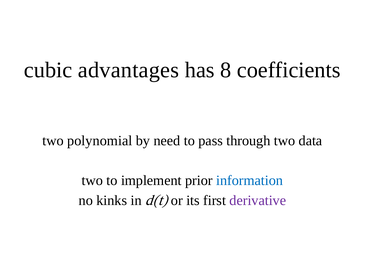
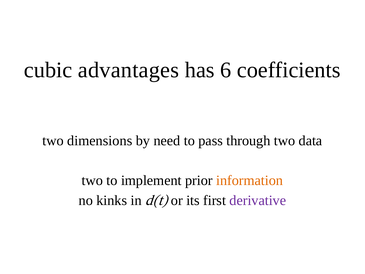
8: 8 -> 6 (226, 70)
polynomial: polynomial -> dimensions (100, 141)
information colour: blue -> orange (250, 180)
